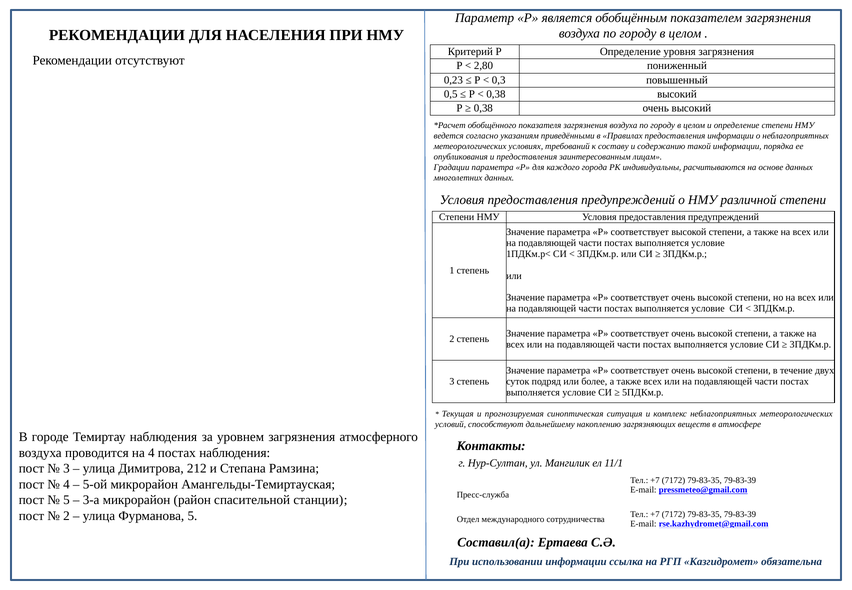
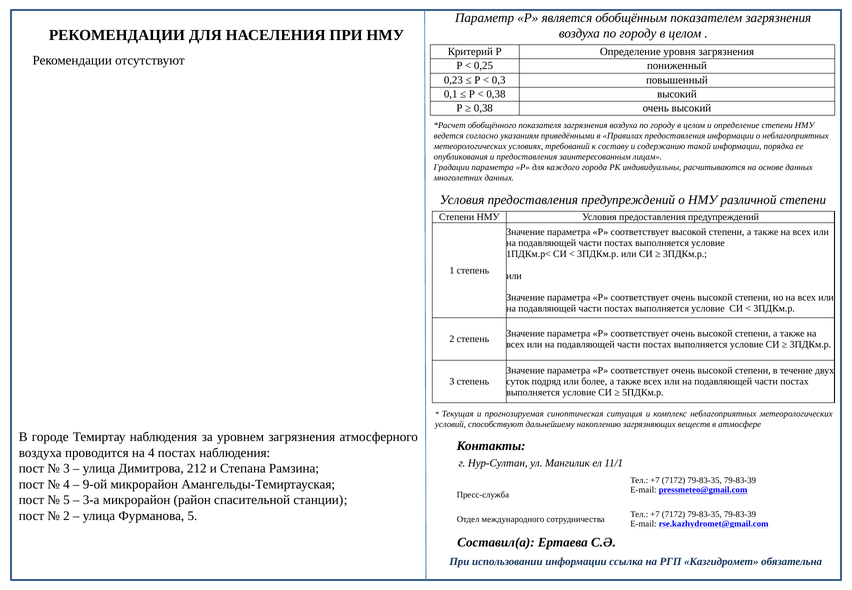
2,80: 2,80 -> 0,25 (483, 66)
0,5: 0,5 -> 0,1 (451, 94)
5-ой: 5-ой -> 9-ой (95, 484)
